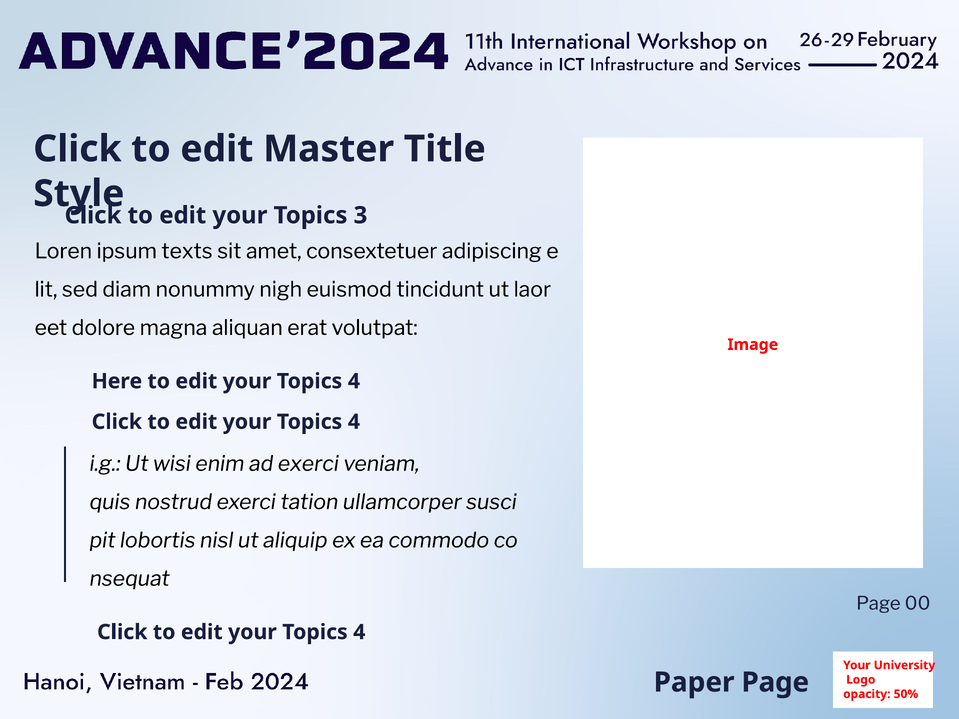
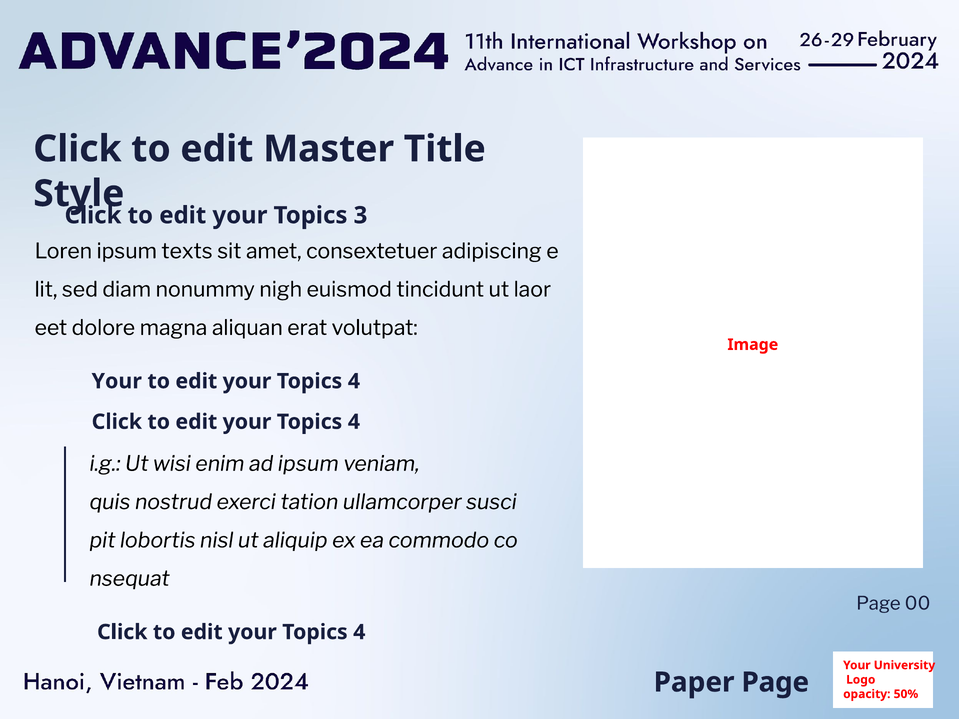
Here: Here -> Your (117, 381)
ad exerci: exerci -> ipsum (308, 464)
